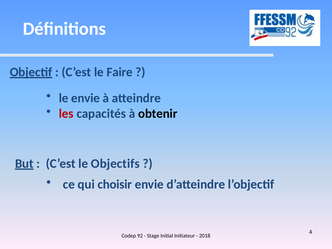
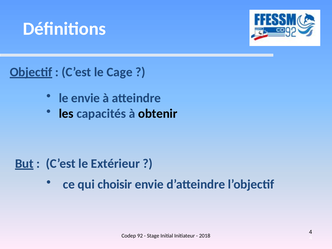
Faire: Faire -> Cage (120, 72)
les colour: red -> black (66, 114)
Objectifs: Objectifs -> Extérieur (115, 164)
